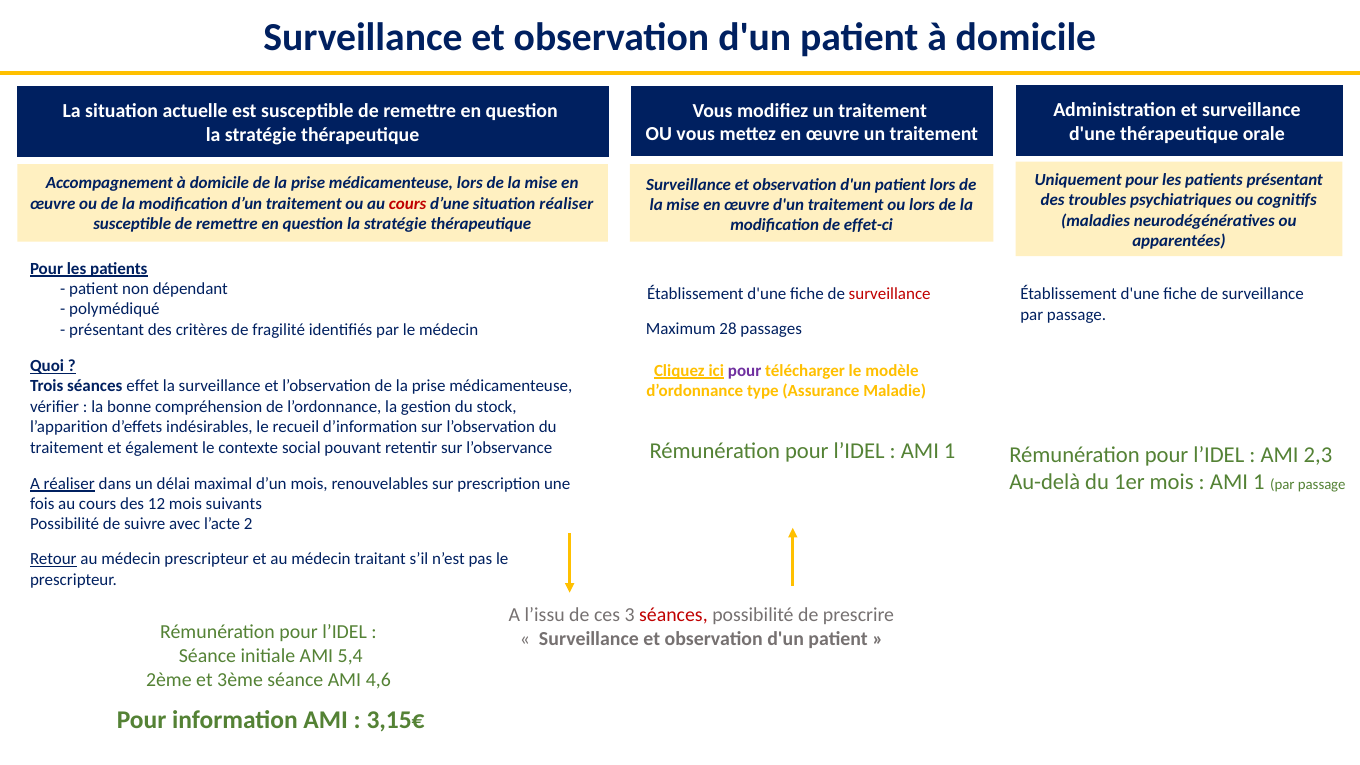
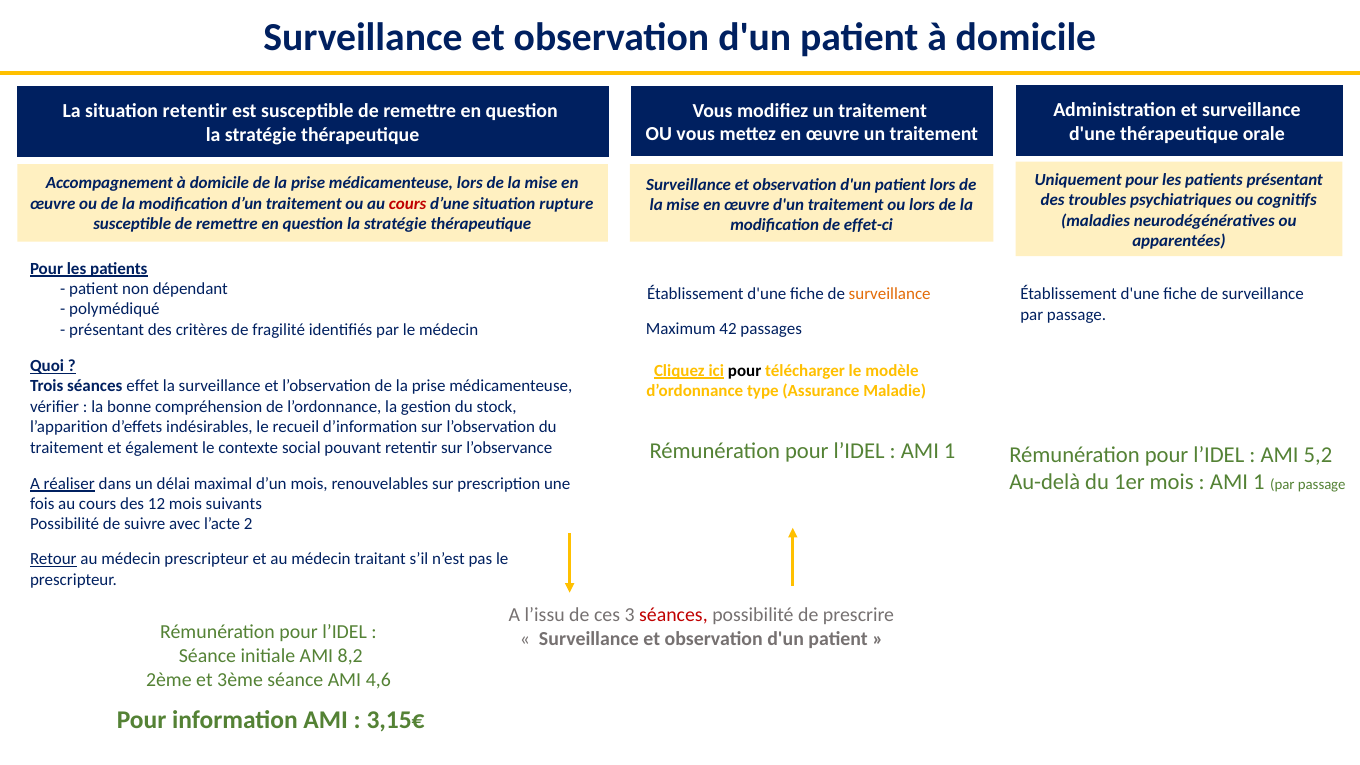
situation actuelle: actuelle -> retentir (195, 111)
situation réaliser: réaliser -> rupture (566, 204)
surveillance colour: red -> orange (890, 294)
28: 28 -> 42 (728, 329)
pour colour: purple -> black (745, 371)
2,3: 2,3 -> 5,2 (1318, 455)
5,4: 5,4 -> 8,2 (350, 656)
